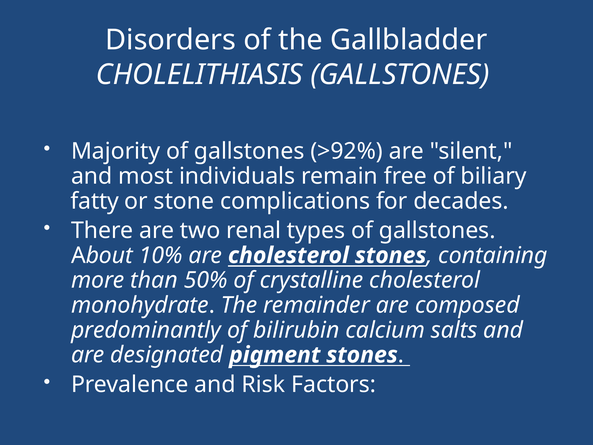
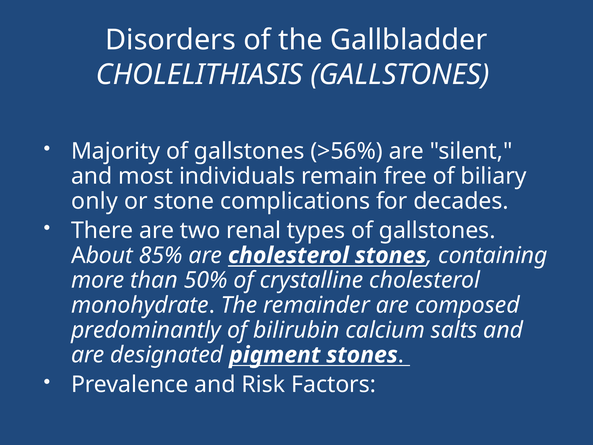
>92%: >92% -> >56% (347, 151)
fatty: fatty -> only (95, 201)
10%: 10% -> 85% (161, 255)
